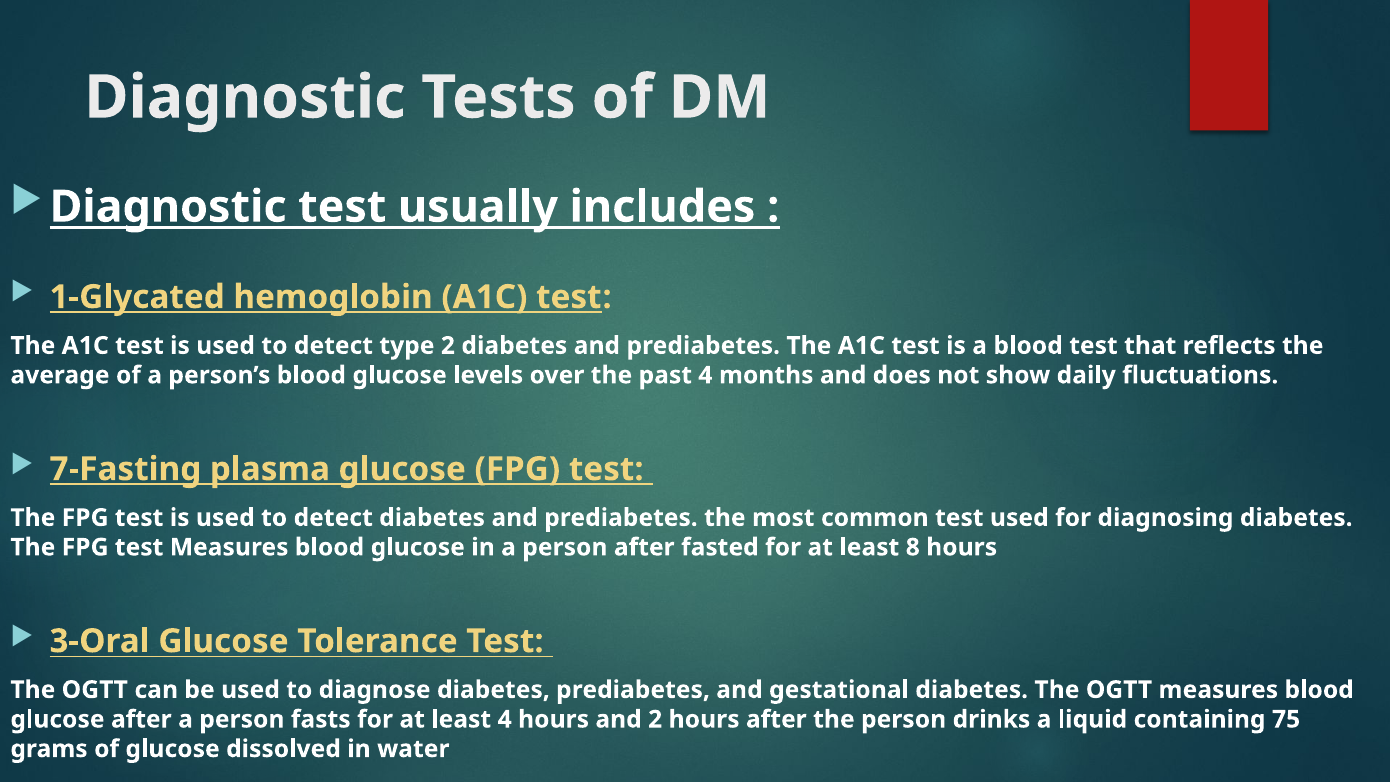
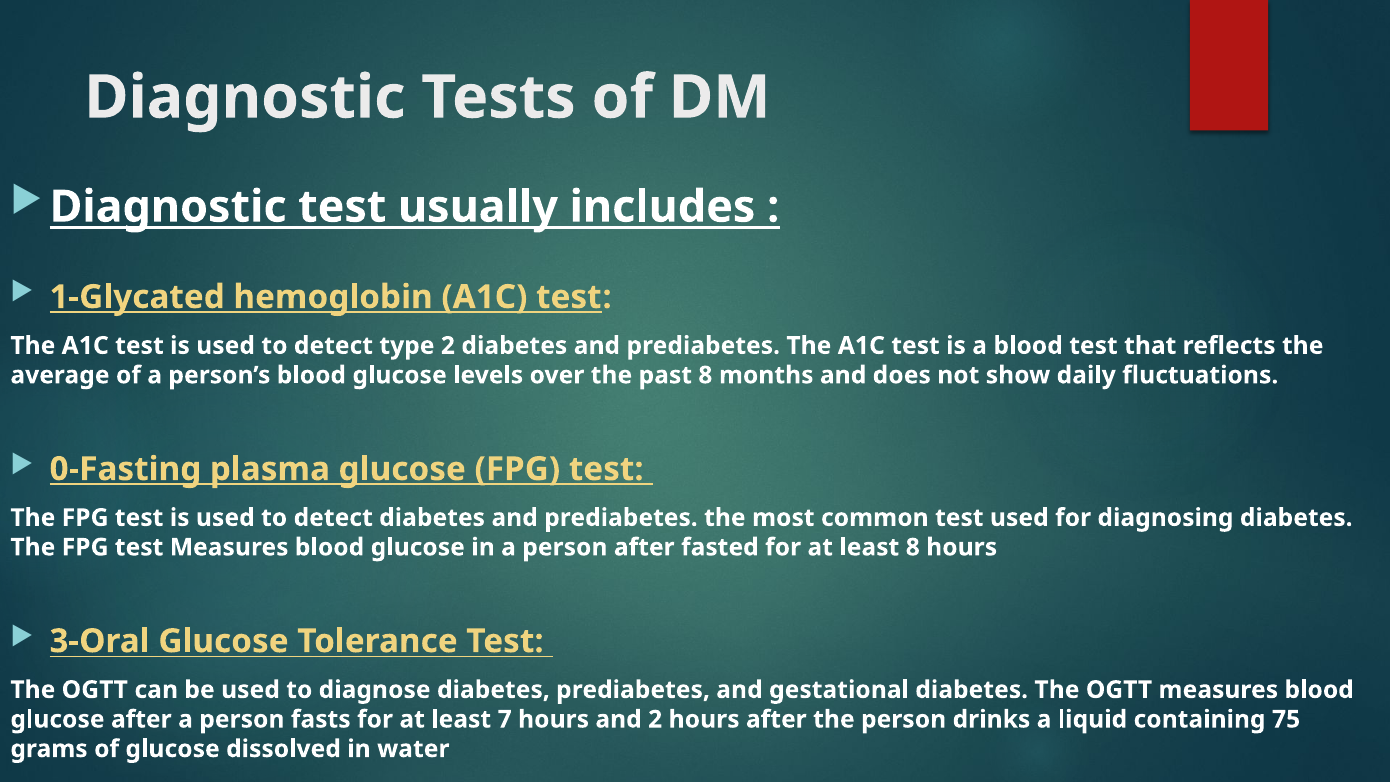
past 4: 4 -> 8 (705, 375)
7-Fasting: 7-Fasting -> 0-Fasting (125, 469)
least 4: 4 -> 7 (505, 719)
